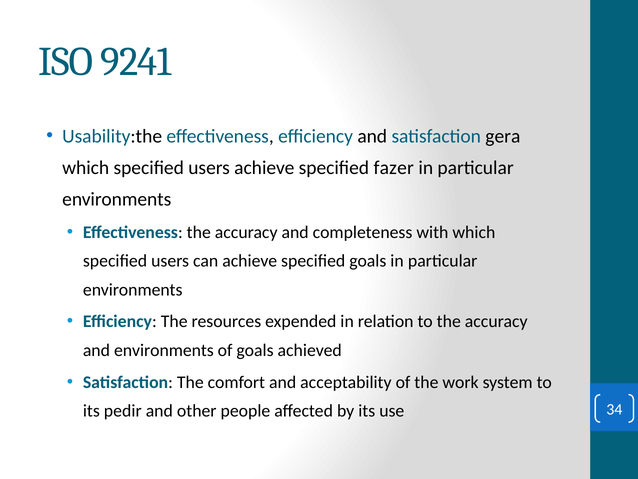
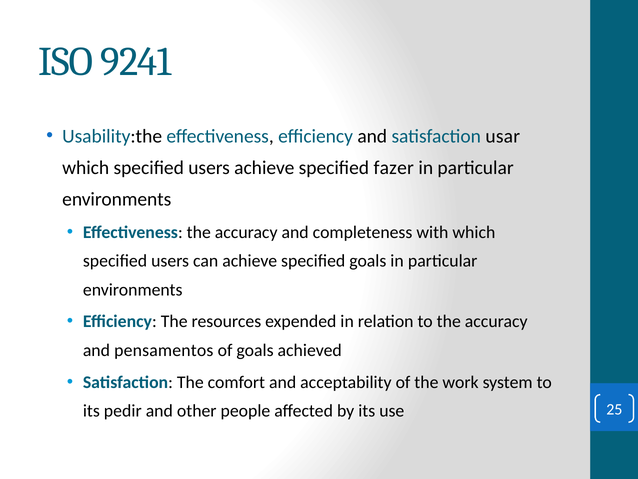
gera: gera -> usar (503, 136)
and environments: environments -> pensamentos (164, 350)
34: 34 -> 25 (614, 409)
